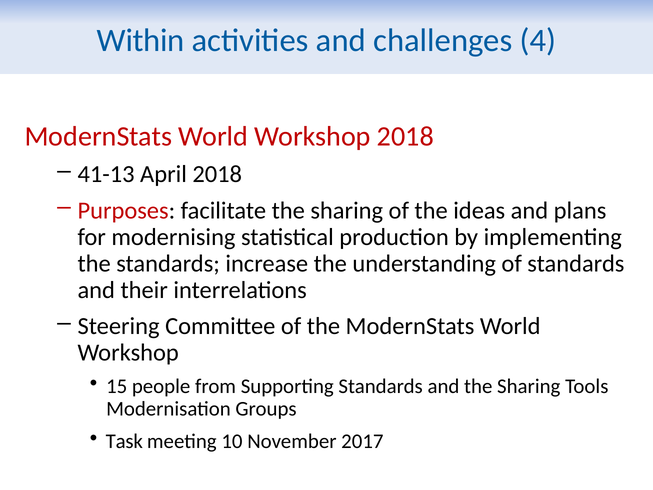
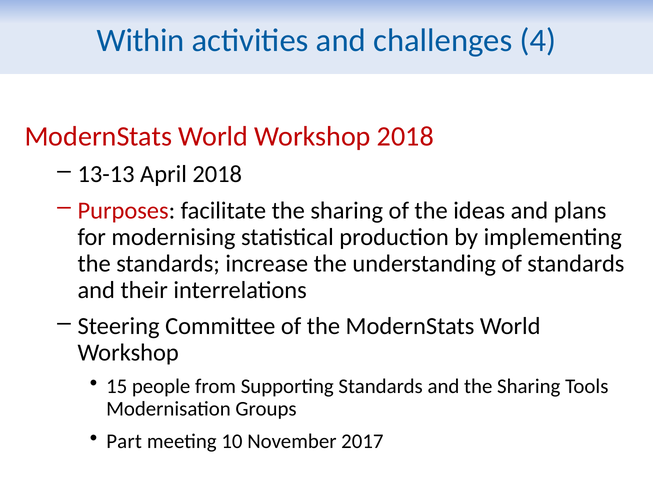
41-13: 41-13 -> 13-13 (106, 174)
Task: Task -> Part (124, 441)
